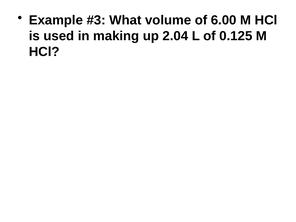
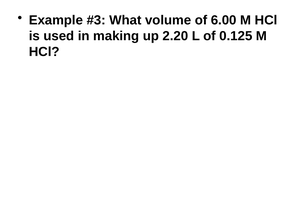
2.04: 2.04 -> 2.20 (175, 36)
